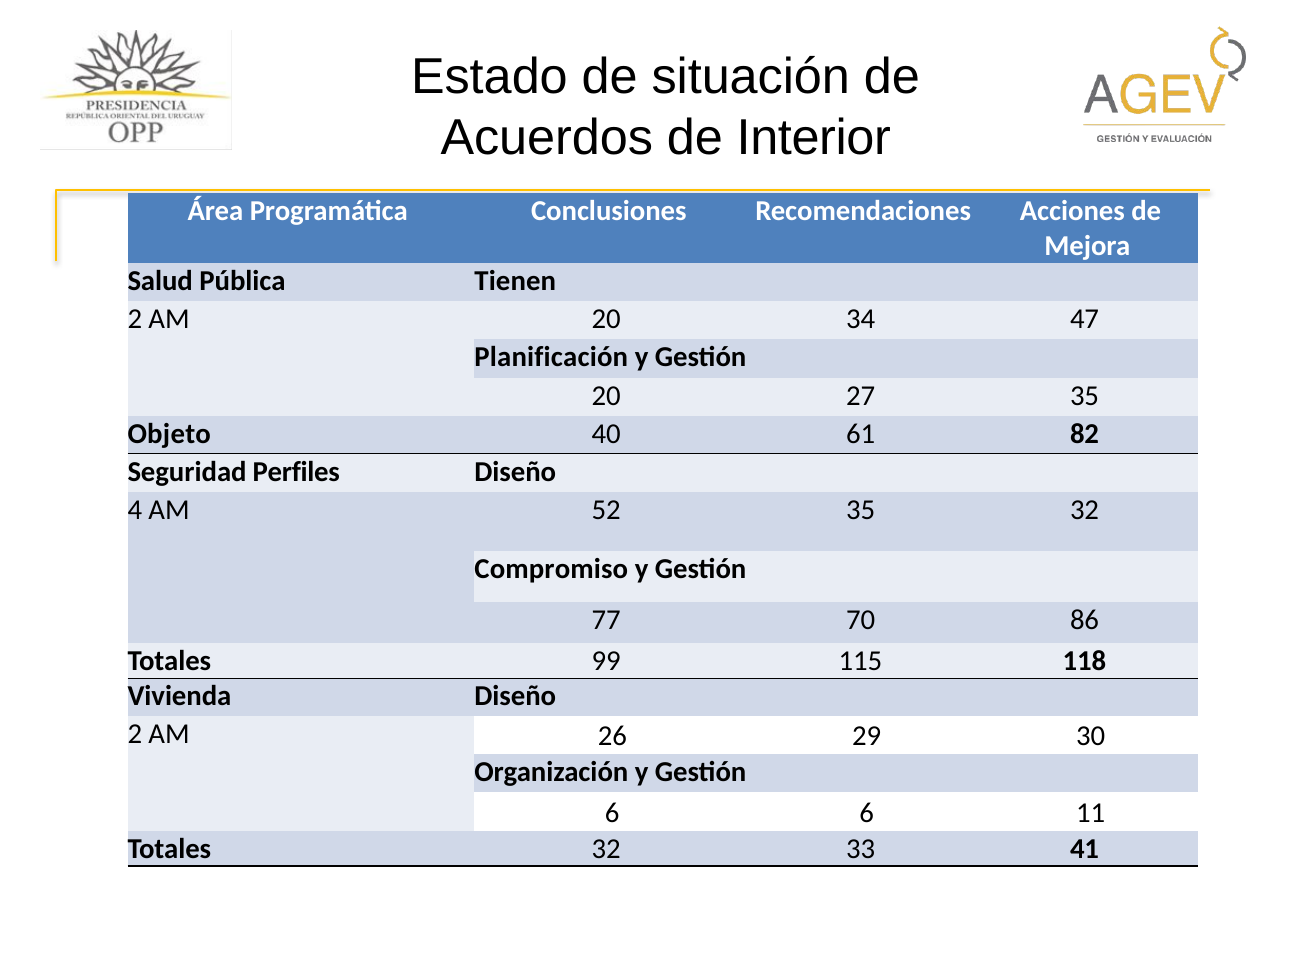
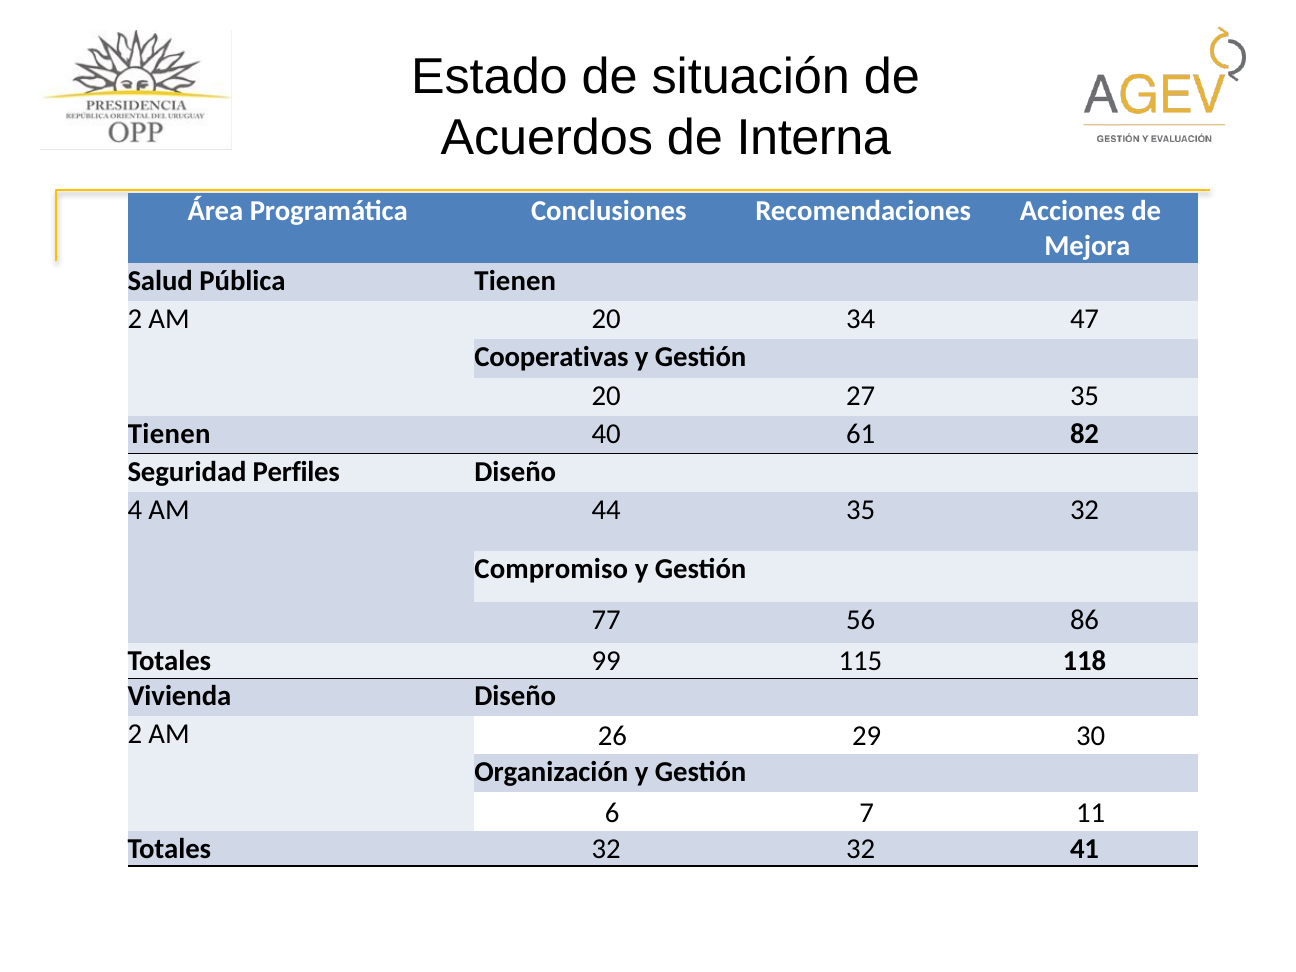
Interior: Interior -> Interna (814, 138)
Planificación: Planificación -> Cooperativas (552, 357)
Objeto: Objeto -> Tienen (169, 434)
52: 52 -> 44 (606, 510)
70: 70 -> 56 (861, 620)
6 6: 6 -> 7 (867, 813)
32 33: 33 -> 32 (861, 849)
